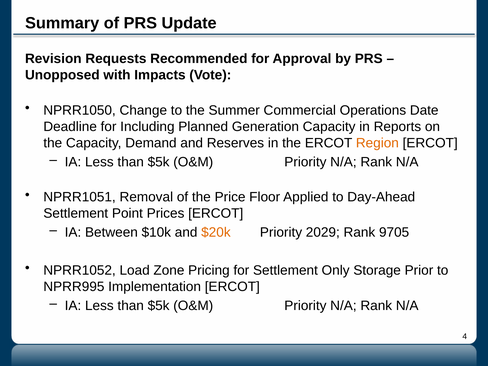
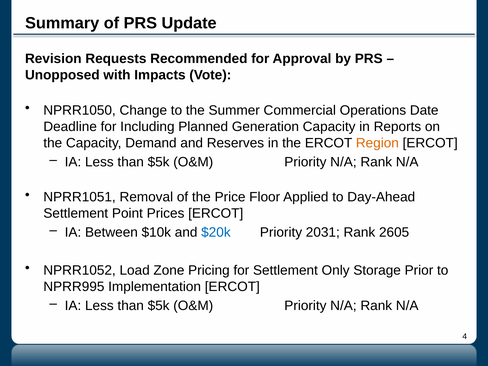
$20k colour: orange -> blue (216, 232)
2029: 2029 -> 2031 (323, 232)
9705: 9705 -> 2605 (394, 232)
